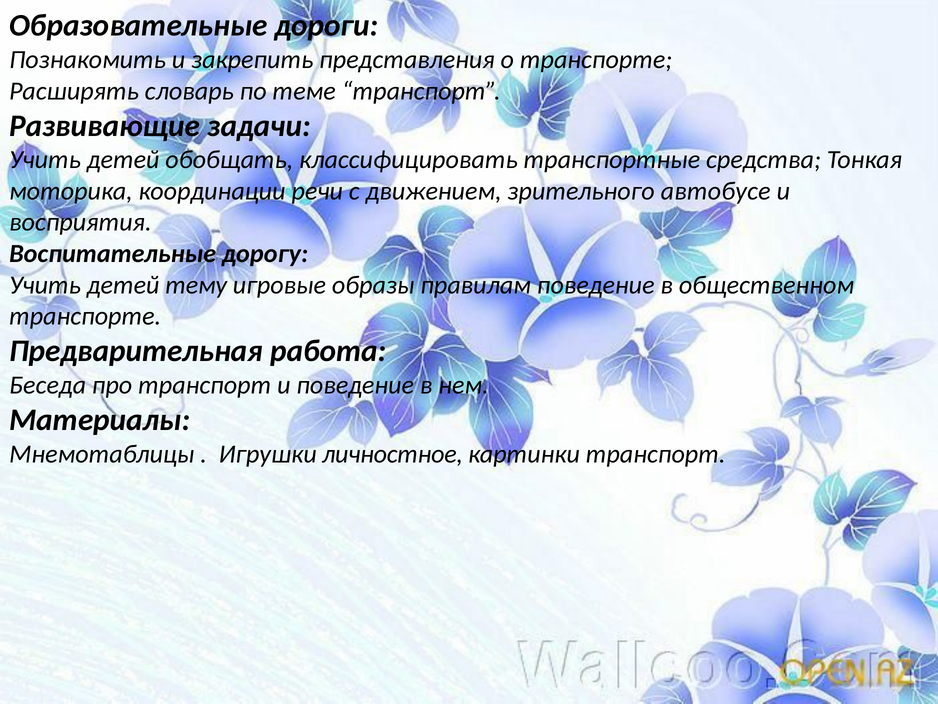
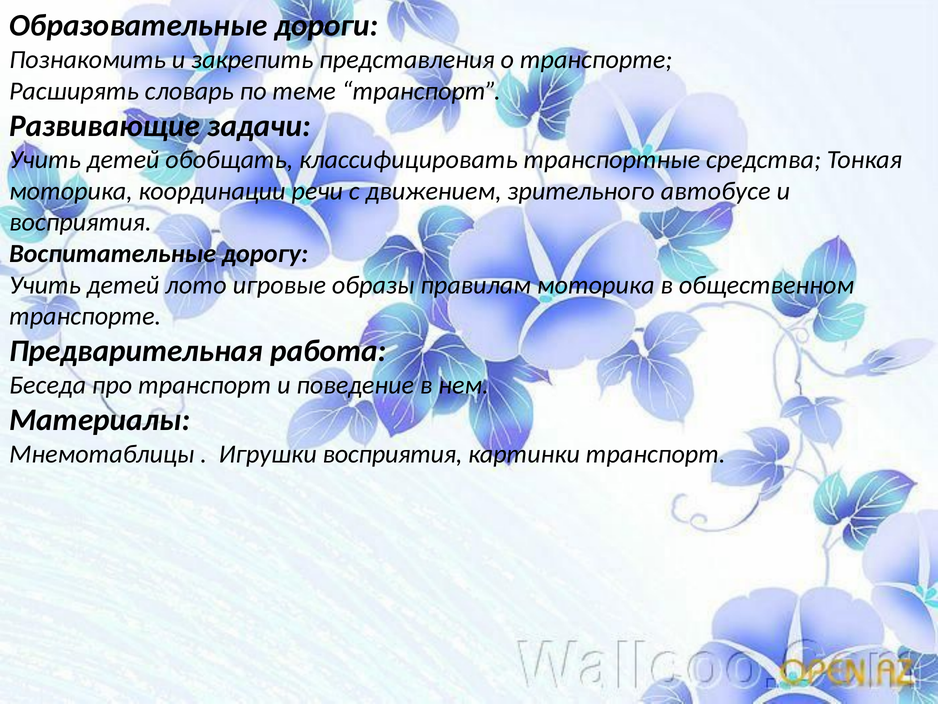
тему: тему -> лото (196, 285)
правилам поведение: поведение -> моторика (596, 285)
Игрушки личностное: личностное -> восприятия (393, 454)
